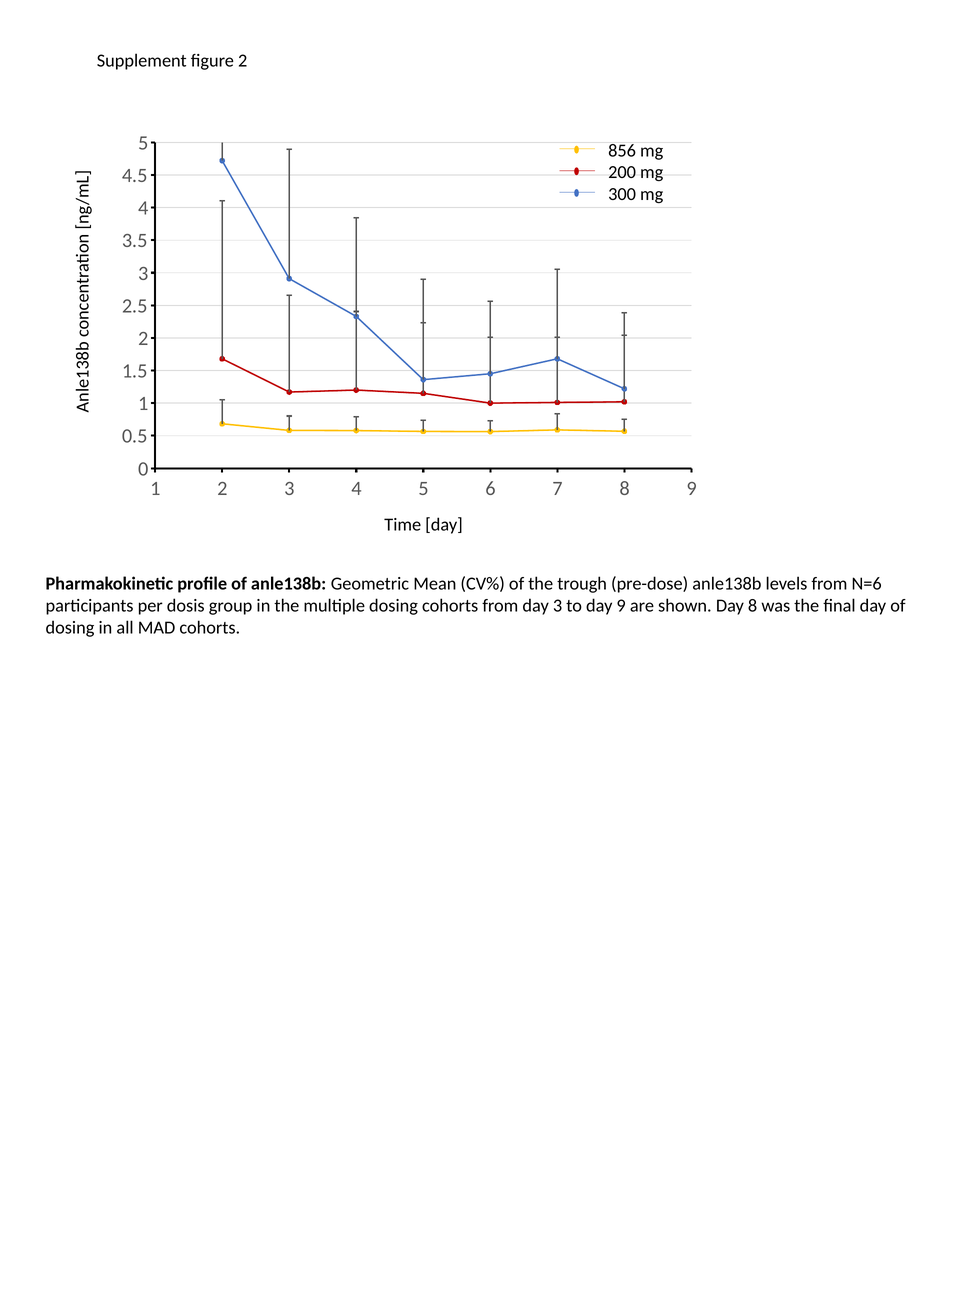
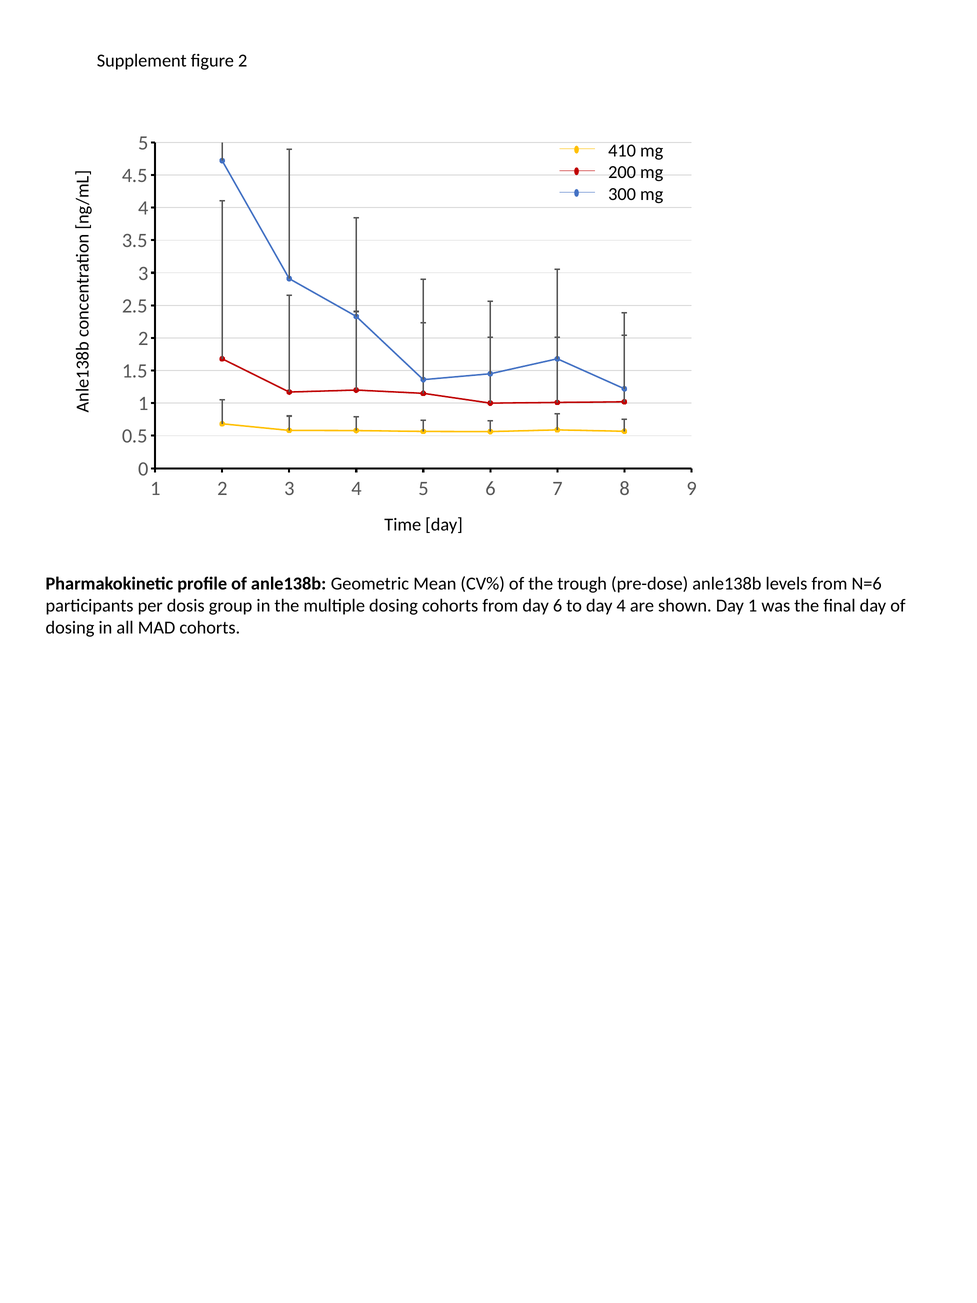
856: 856 -> 410 (622, 151)
day 3: 3 -> 6 (558, 606)
day 9: 9 -> 4 (621, 606)
shown Day 8: 8 -> 1 (753, 606)
